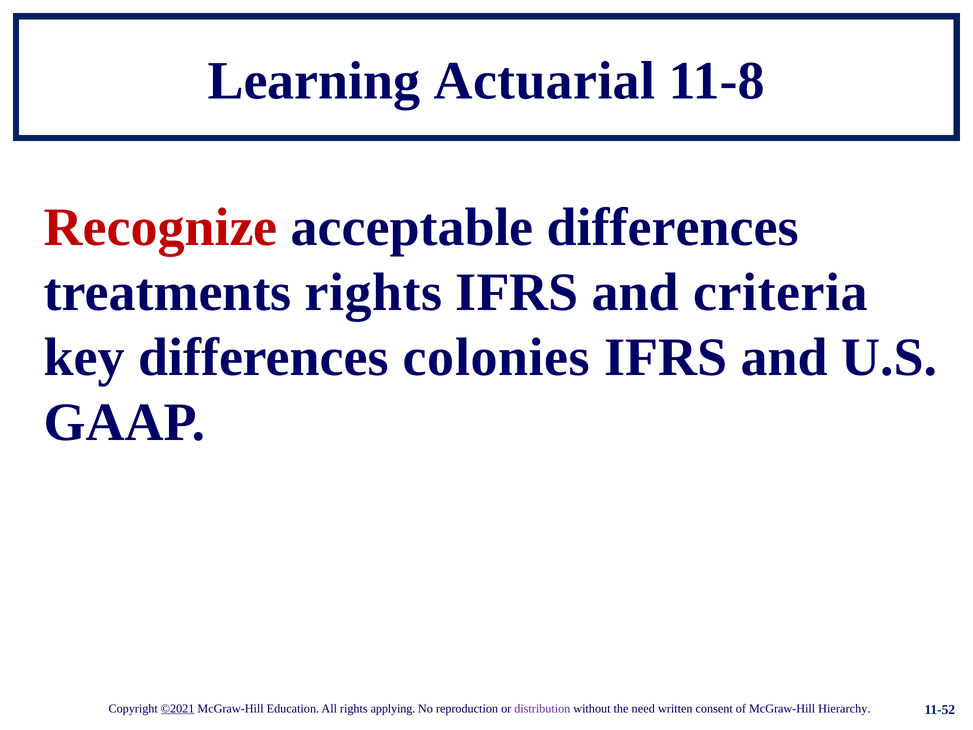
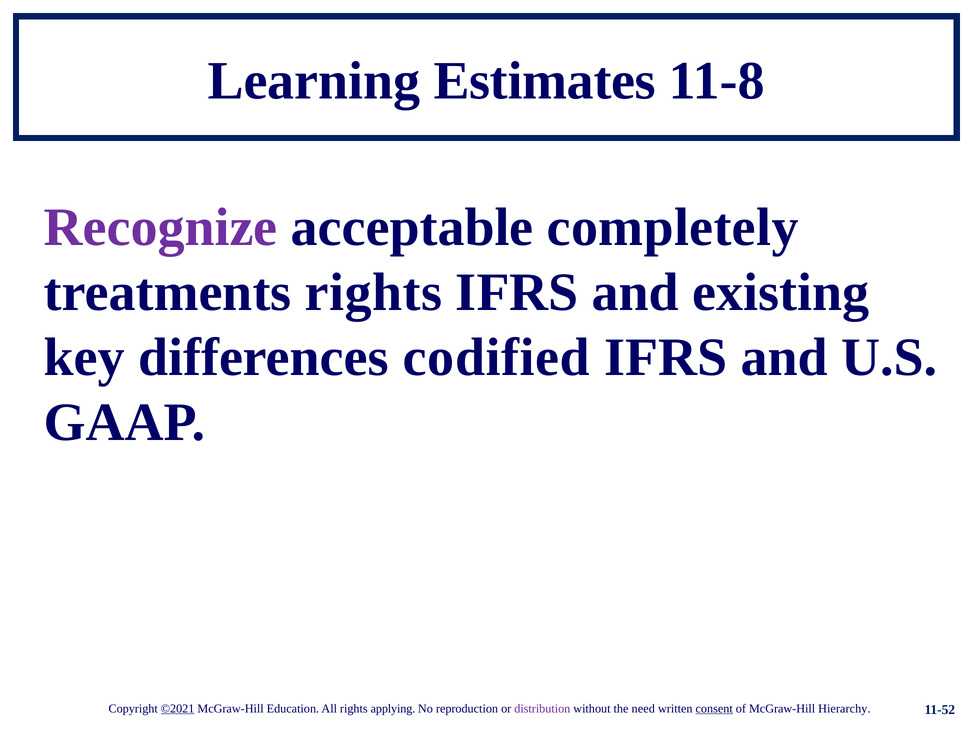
Actuarial: Actuarial -> Estimates (545, 81)
Recognize colour: red -> purple (161, 228)
acceptable differences: differences -> completely (673, 228)
criteria: criteria -> existing (781, 292)
colonies: colonies -> codified (496, 357)
consent underline: none -> present (714, 708)
